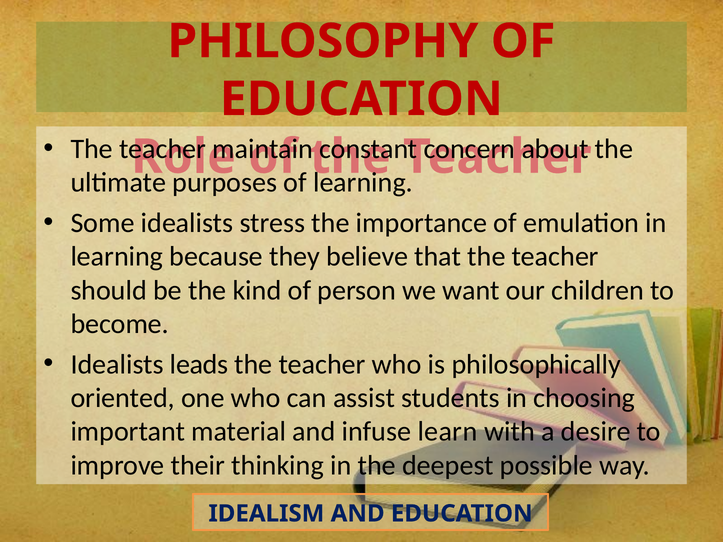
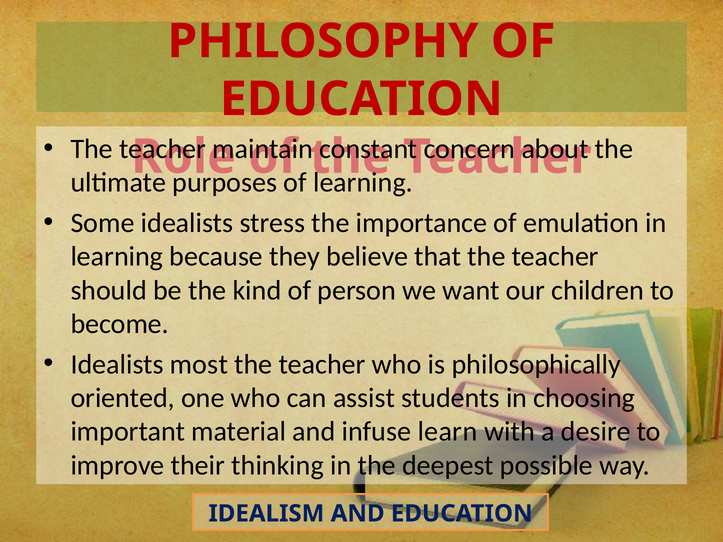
leads: leads -> most (199, 364)
